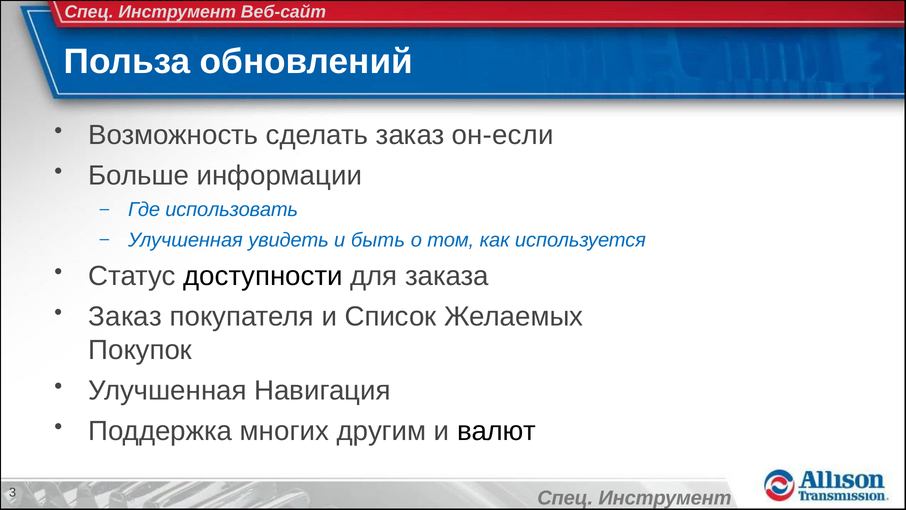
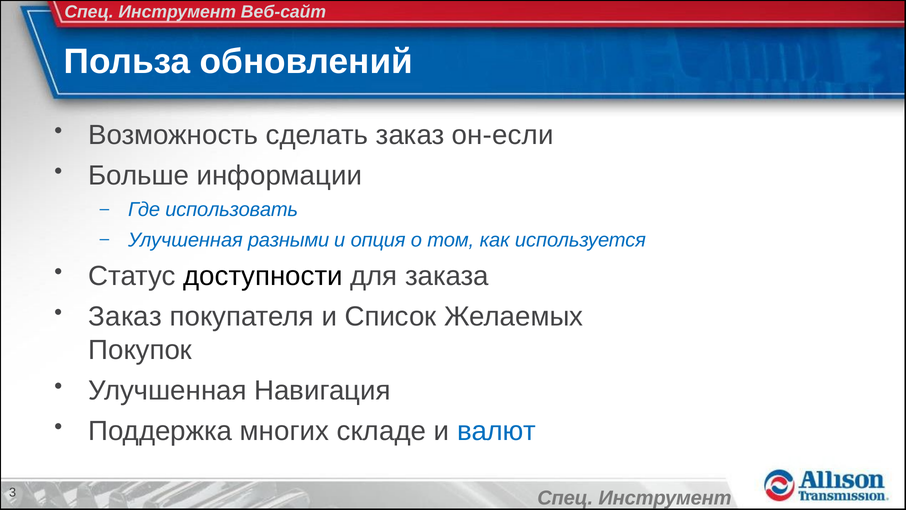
увидеть: увидеть -> разными (289, 240)
быть: быть -> опция (378, 240)
другим: другим -> складе (381, 431)
валют colour: black -> blue (496, 431)
